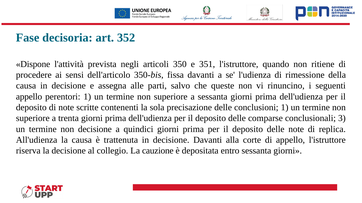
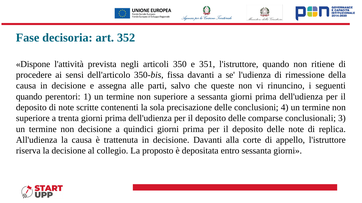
appello: appello -> quando (29, 97)
conclusioni 1: 1 -> 4 (285, 108)
cauzione: cauzione -> proposto (158, 151)
